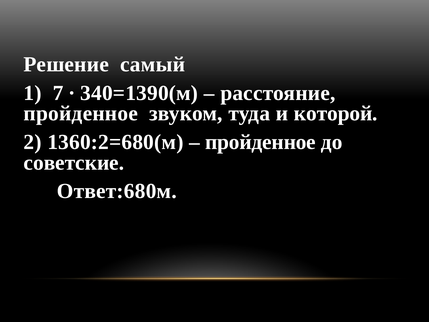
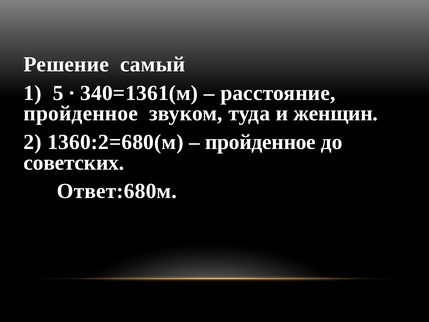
7: 7 -> 5 (58, 93)
340=1390(м: 340=1390(м -> 340=1361(м (139, 93)
которой: которой -> женщин (336, 113)
советские: советские -> советских (74, 163)
